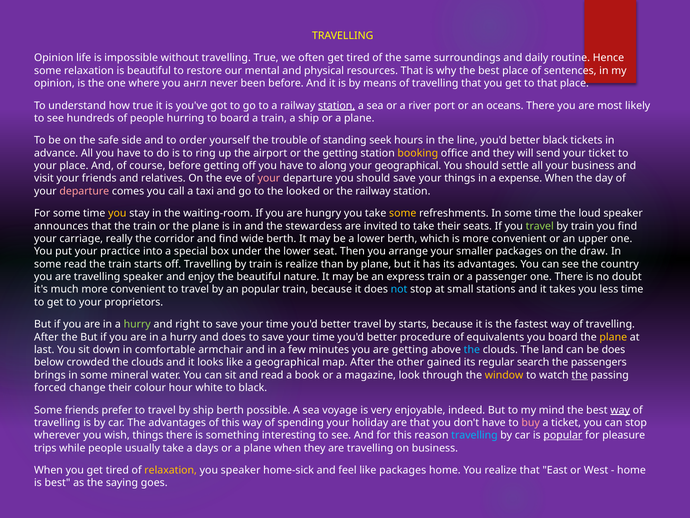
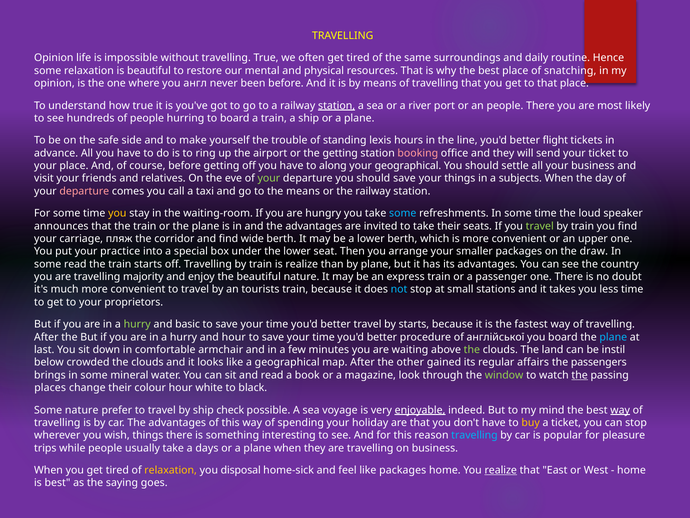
sentences: sentences -> snatching (570, 71)
an oceans: oceans -> people (505, 105)
order: order -> make (193, 140)
seek: seek -> lexis (380, 140)
better black: black -> flight (555, 140)
booking colour: yellow -> pink (418, 153)
your colour: pink -> light green (269, 178)
expense: expense -> subjects (520, 178)
the looked: looked -> means (303, 191)
some colour: yellow -> light blue (403, 213)
and the stewardess: stewardess -> advantages (314, 226)
really: really -> пляж (119, 239)
travelling speaker: speaker -> majority (143, 277)
an popular: popular -> tourists (260, 289)
right: right -> basic (188, 324)
and does: does -> hour (234, 337)
equivalents: equivalents -> англійської (495, 337)
plane colour: yellow -> light blue (613, 337)
are getting: getting -> waiting (410, 349)
the colour: light blue -> light green (472, 349)
be does: does -> instil (613, 349)
search: search -> affairs (533, 362)
window colour: yellow -> light green (504, 375)
forced: forced -> places (50, 387)
Some friends: friends -> nature (82, 410)
ship berth: berth -> check (230, 410)
enjoyable underline: none -> present (420, 410)
buy colour: pink -> yellow (531, 422)
popular underline: present -> none (563, 435)
you speaker: speaker -> disposal (241, 470)
realize underline: none -> present (501, 470)
